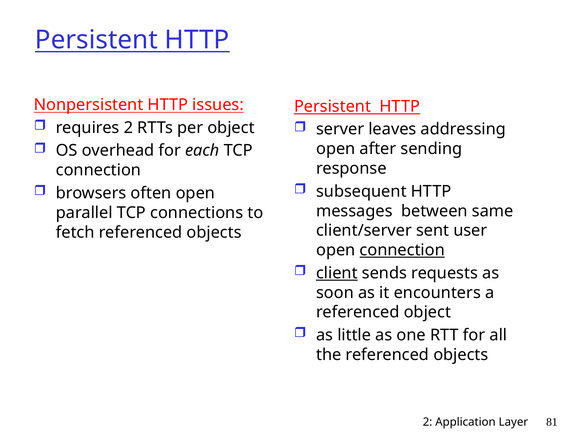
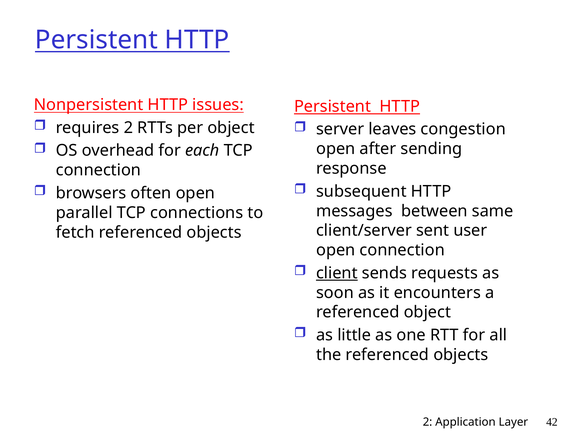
addressing: addressing -> congestion (463, 129)
connection underline: present -> none (402, 250)
81: 81 -> 42 (552, 422)
